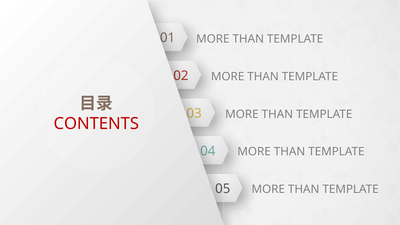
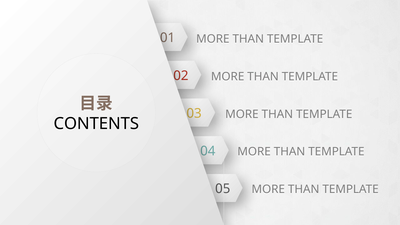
CONTENTS colour: red -> black (96, 124)
